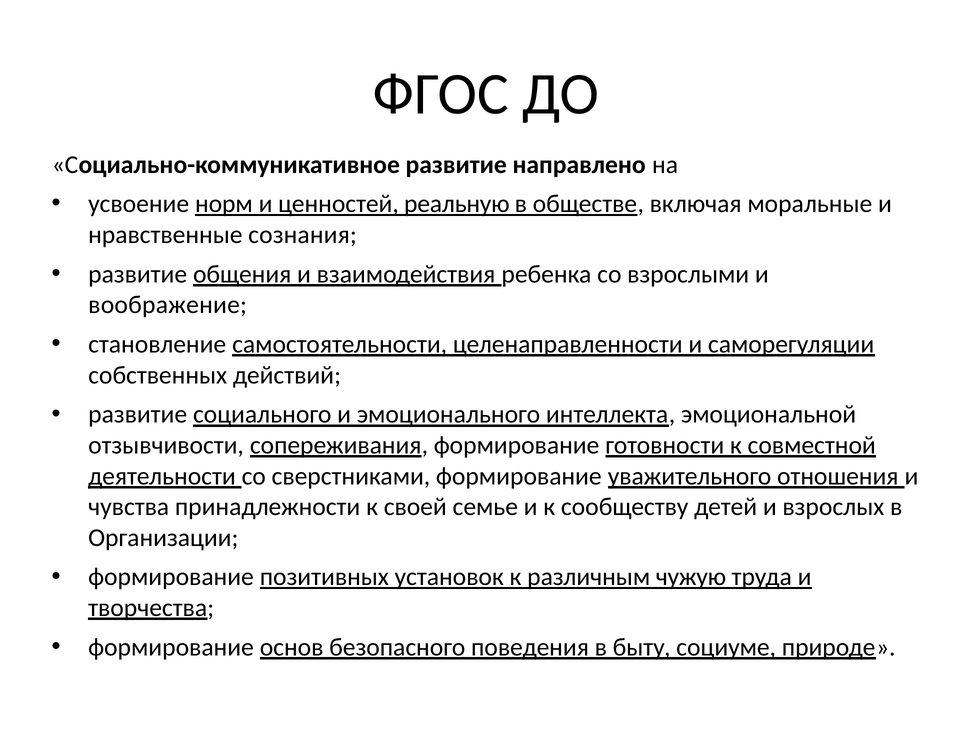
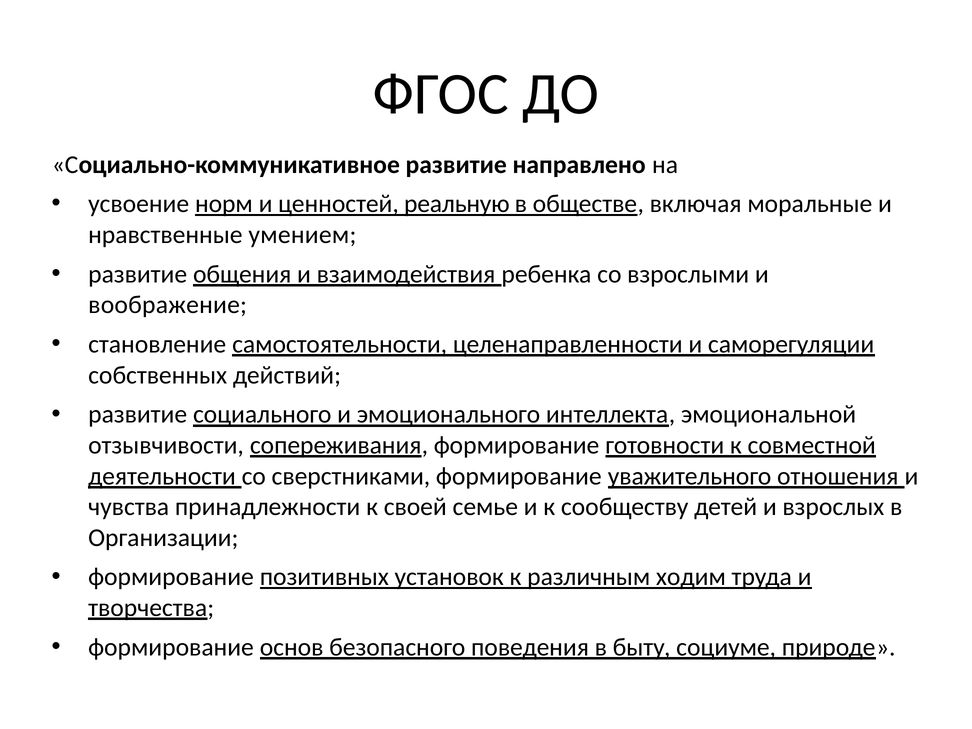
сознания: сознания -> умением (302, 235)
чужую: чужую -> ходим (691, 577)
